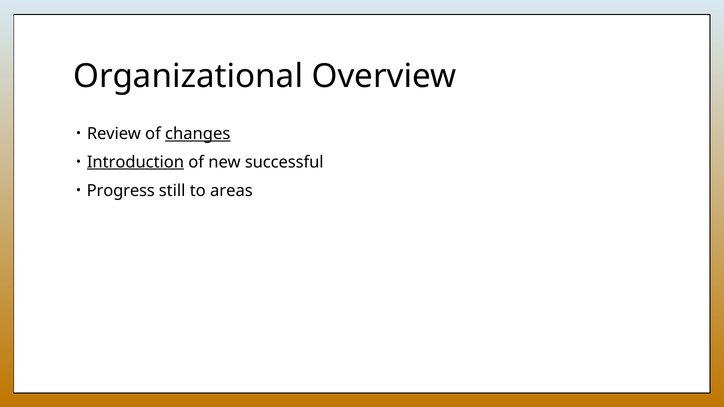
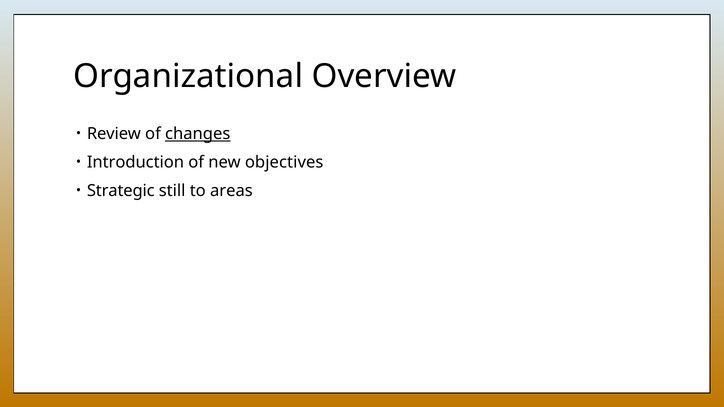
Introduction underline: present -> none (135, 162)
successful: successful -> objectives (284, 162)
Progress: Progress -> Strategic (121, 191)
